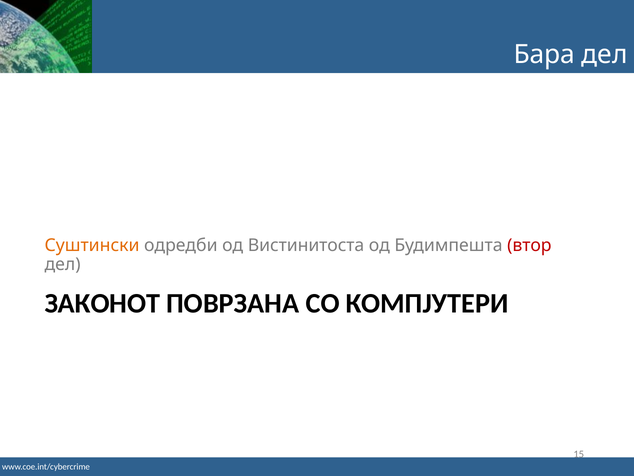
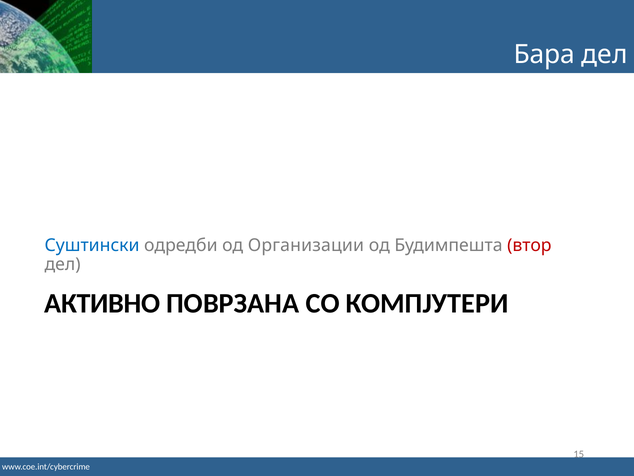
Суштински colour: orange -> blue (92, 245)
Вистинитоста: Вистинитоста -> Организации (306, 245)
ЗАКОНОТ: ЗАКОНОТ -> АКТИВНО (102, 303)
